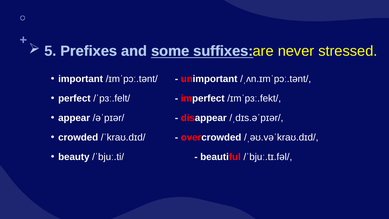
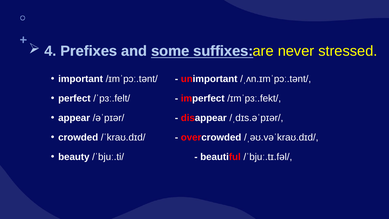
5: 5 -> 4 (50, 51)
